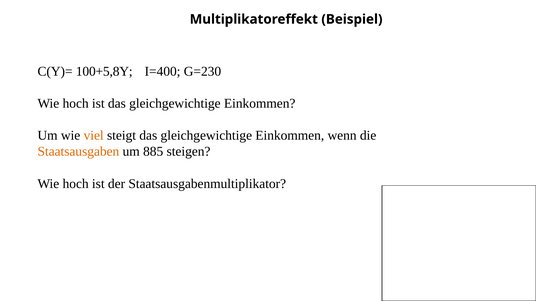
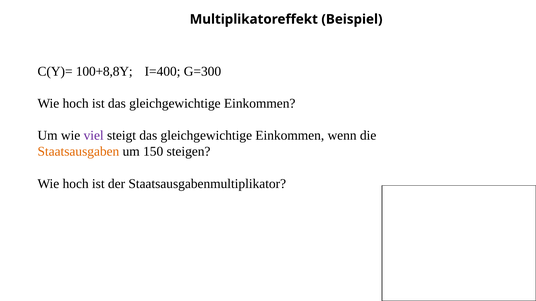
100+5,8Y: 100+5,8Y -> 100+8,8Y (104, 71)
G=230: G=230 -> G=300 (202, 71)
viel colour: orange -> purple (94, 136)
885: 885 -> 150 (153, 152)
